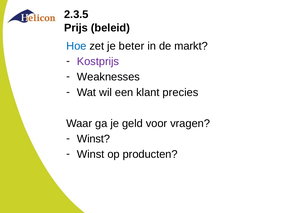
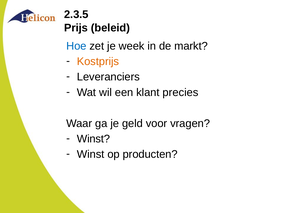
beter: beter -> week (132, 46)
Kostprijs colour: purple -> orange (98, 61)
Weaknesses: Weaknesses -> Leveranciers (108, 77)
